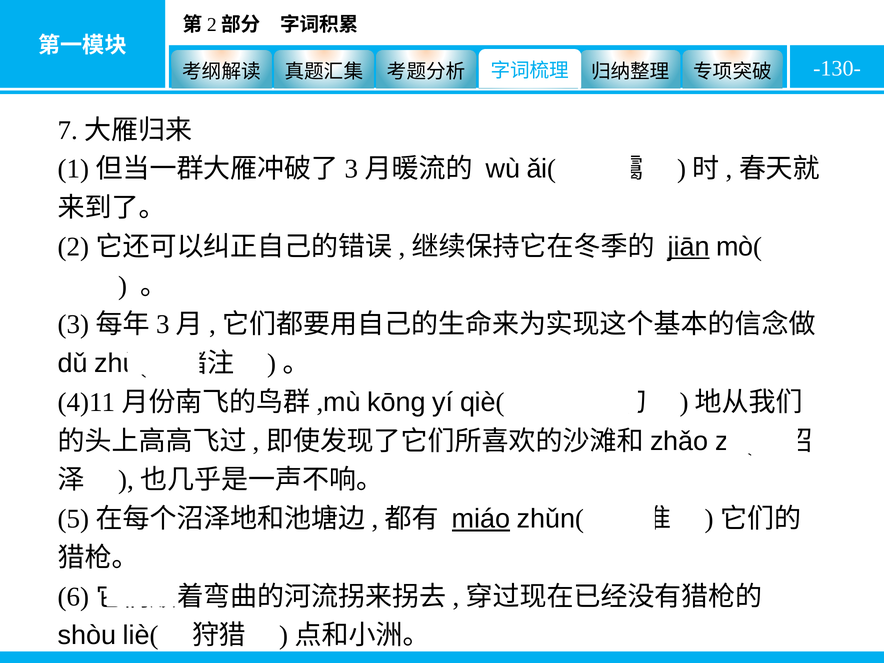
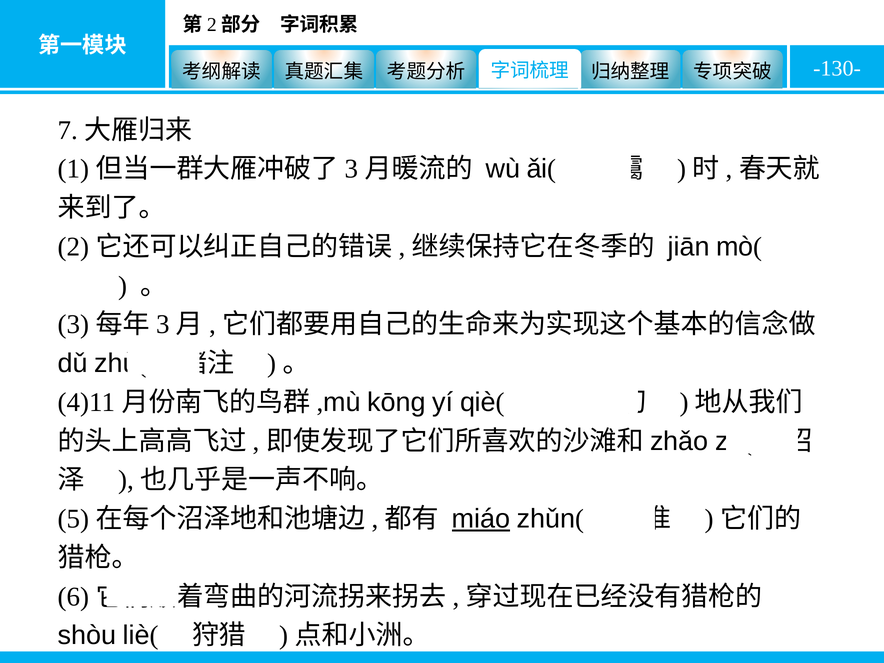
jiān underline: present -> none (689, 247)
